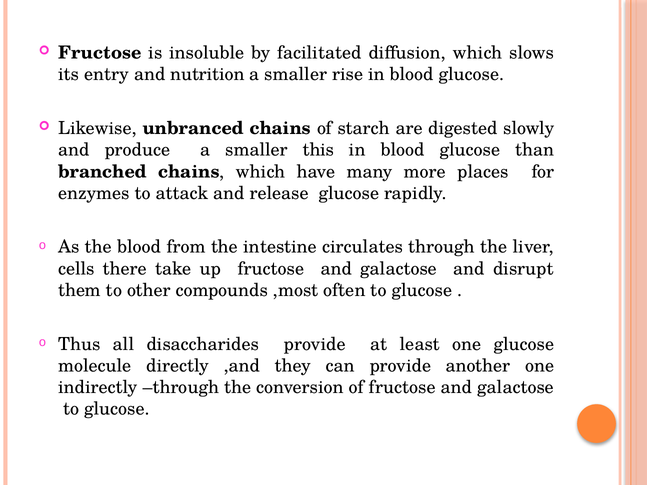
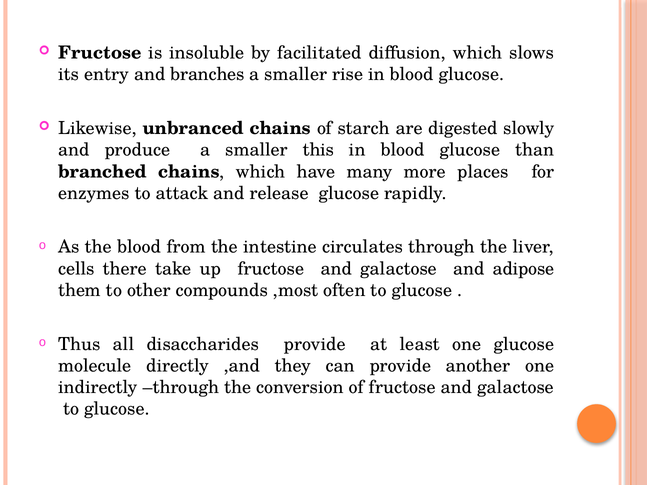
nutrition: nutrition -> branches (207, 75)
disrupt: disrupt -> adipose (524, 269)
